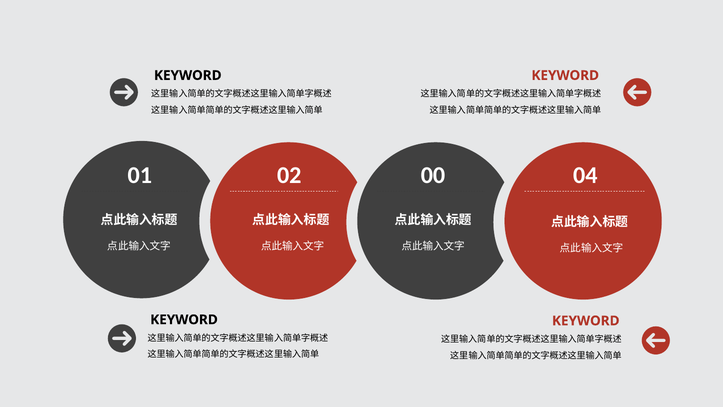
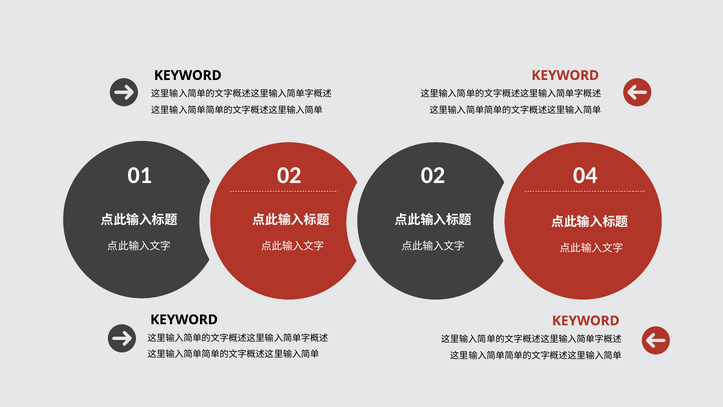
02 00: 00 -> 02 (433, 175)
